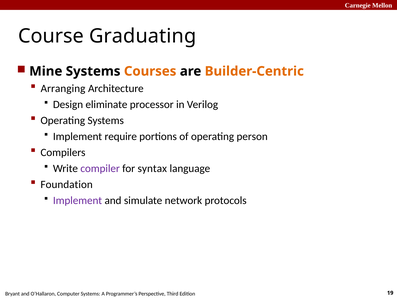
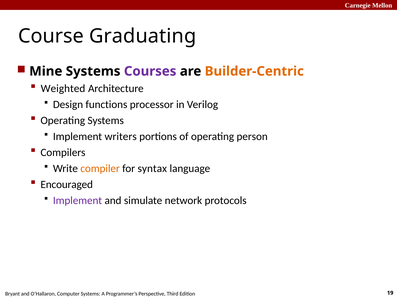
Courses colour: orange -> purple (150, 71)
Arranging: Arranging -> Weighted (63, 88)
eliminate: eliminate -> functions (106, 104)
require: require -> writers (121, 136)
compiler colour: purple -> orange (100, 168)
Foundation: Foundation -> Encouraged (67, 184)
